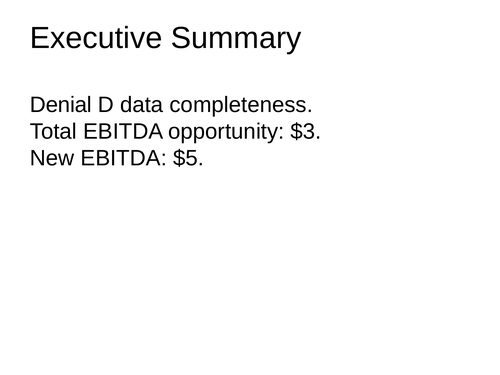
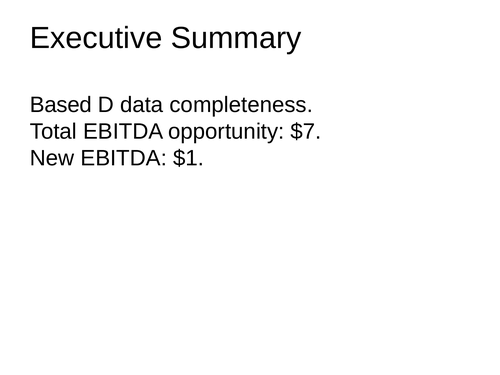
Denial: Denial -> Based (61, 105)
$3: $3 -> $7 (306, 132)
$5: $5 -> $1 (189, 158)
